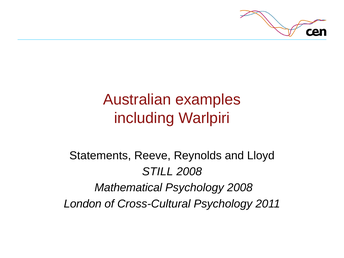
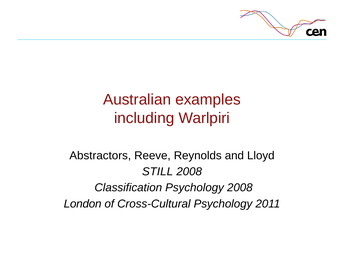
Statements: Statements -> Abstractors (100, 156)
Mathematical: Mathematical -> Classification (128, 188)
